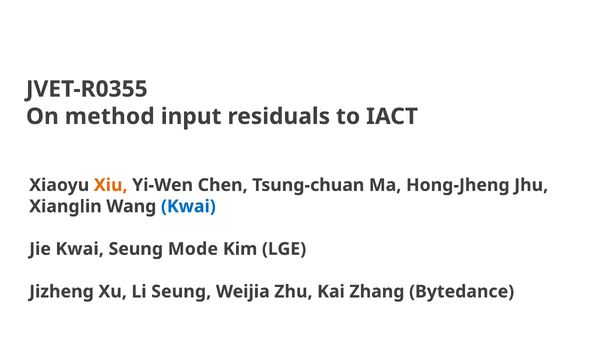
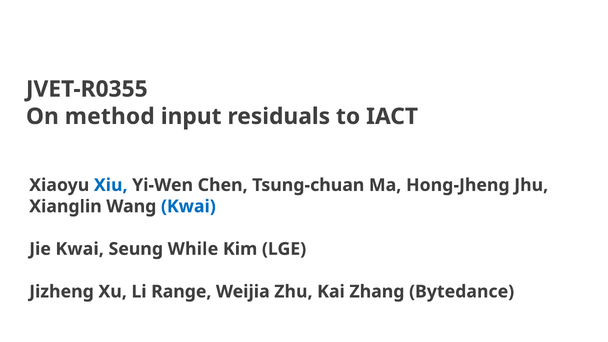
Xiu colour: orange -> blue (111, 185)
Mode: Mode -> While (193, 249)
Li Seung: Seung -> Range (181, 292)
